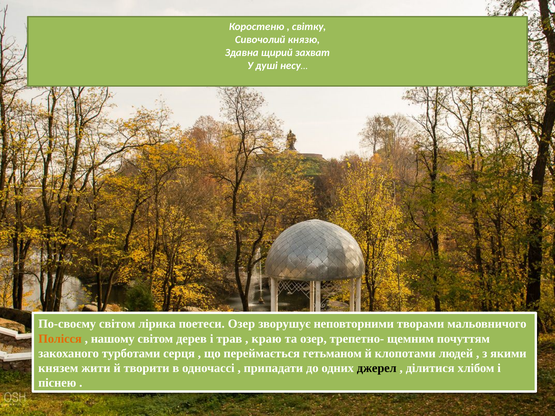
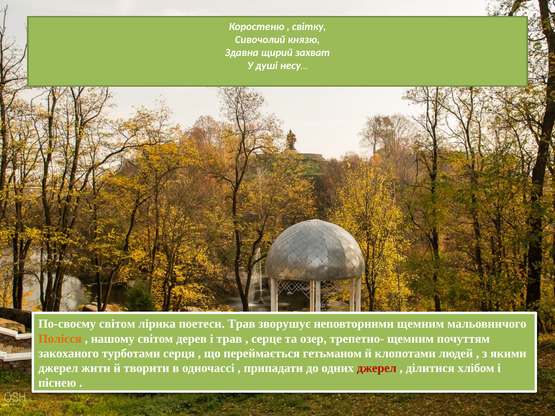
поетеси Озер: Озер -> Трав (242, 324)
неповторними творами: творами -> щемним (421, 324)
краю: краю -> серце (267, 339)
князем: князем -> джерел (58, 368)
джерел colour: black -> red (377, 368)
